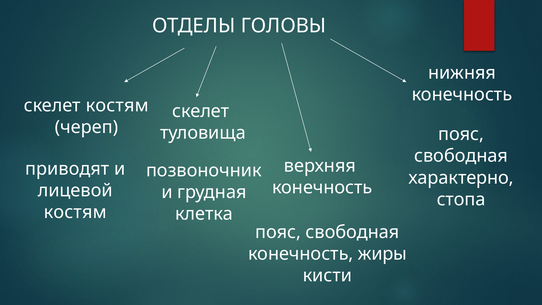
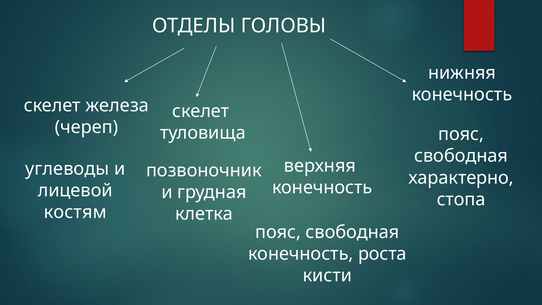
скелет костям: костям -> железа (117, 105)
приводят: приводят -> углеводы (67, 169)
жиры: жиры -> роста (382, 254)
